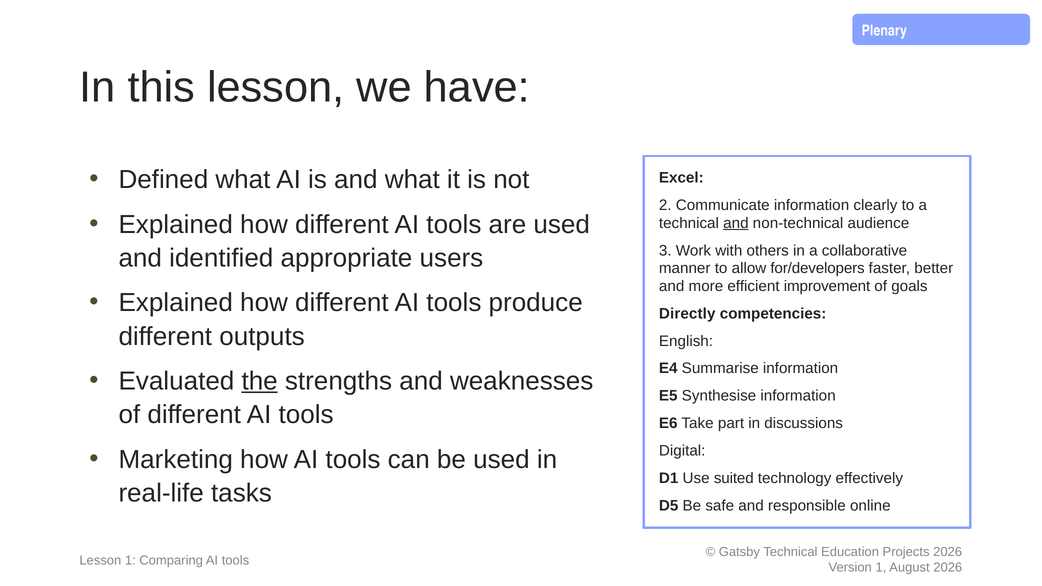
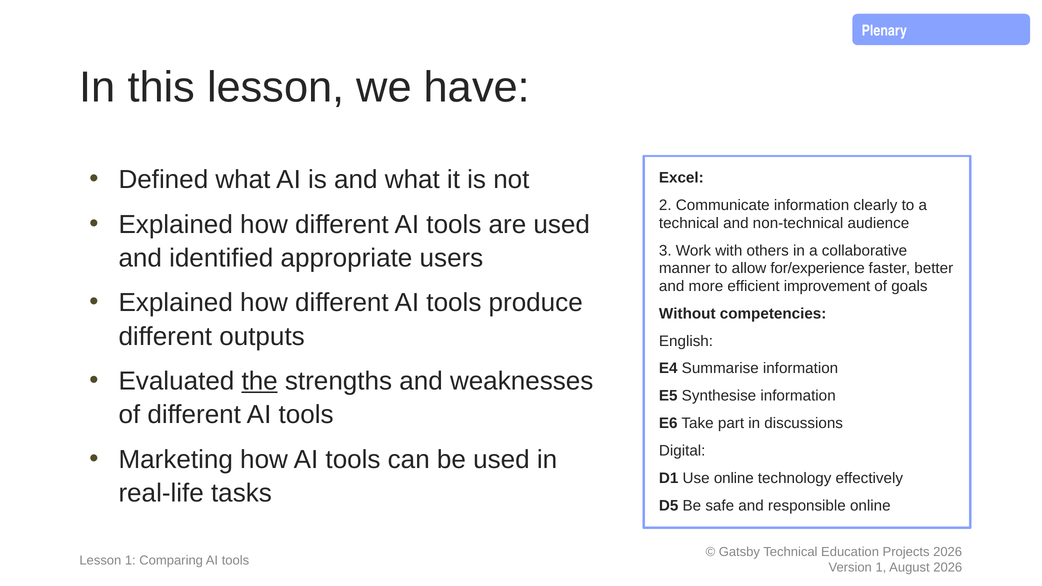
and underline: present -> none (736, 223)
for/developers: for/developers -> for/experience (818, 268)
Directly: Directly -> Without (687, 314)
Use suited: suited -> online (734, 478)
